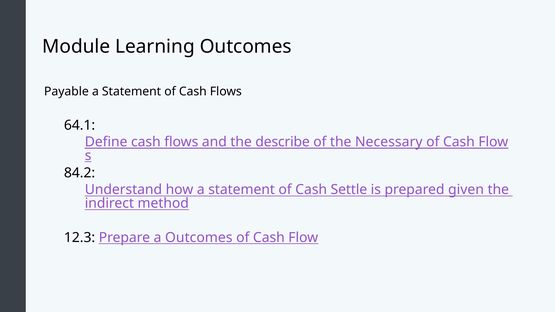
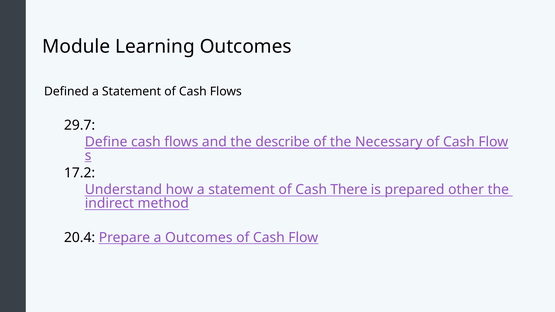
Payable: Payable -> Defined (66, 92)
64.1: 64.1 -> 29.7 (80, 125)
84.2: 84.2 -> 17.2 (80, 173)
Settle: Settle -> There (349, 190)
given: given -> other (466, 190)
12.3: 12.3 -> 20.4 (80, 238)
